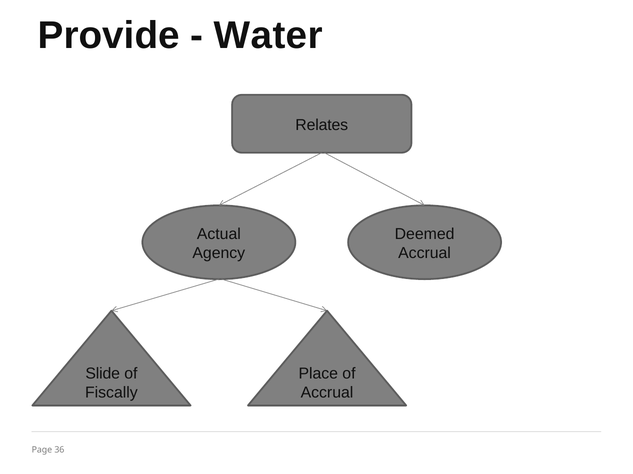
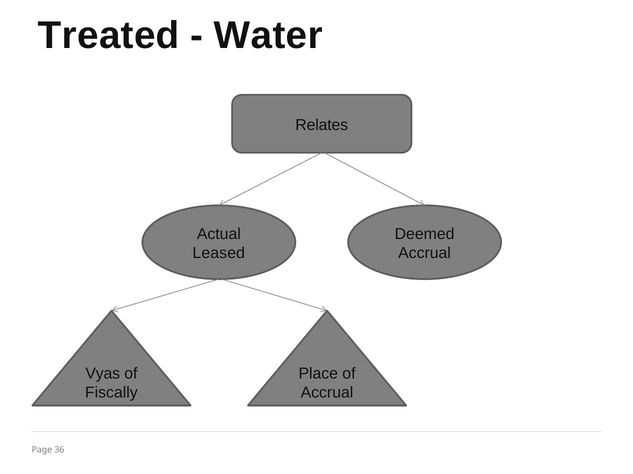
Provide: Provide -> Treated (109, 36)
Agency: Agency -> Leased (219, 253)
Slide: Slide -> Vyas (103, 374)
